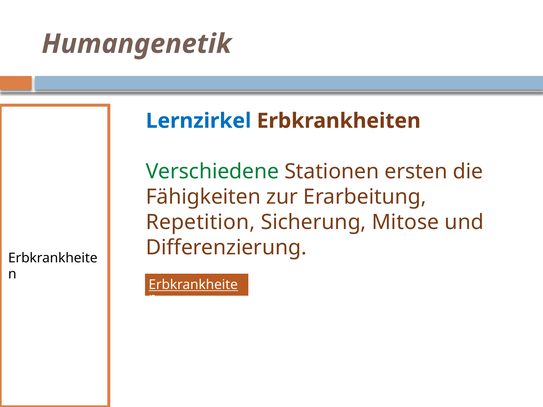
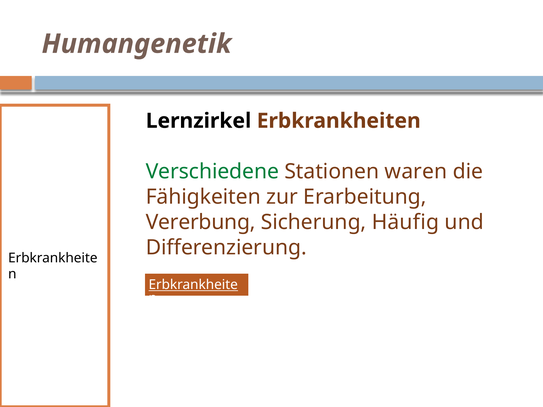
Lernzirkel colour: blue -> black (198, 121)
ersten: ersten -> waren (416, 172)
Repetition: Repetition -> Vererbung (201, 222)
Mitose: Mitose -> Häufig (405, 222)
